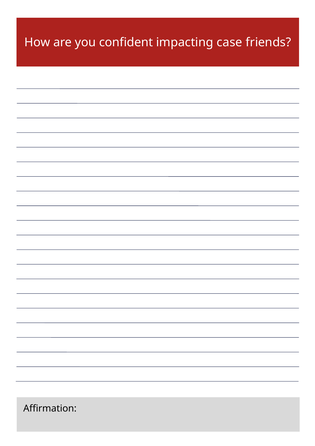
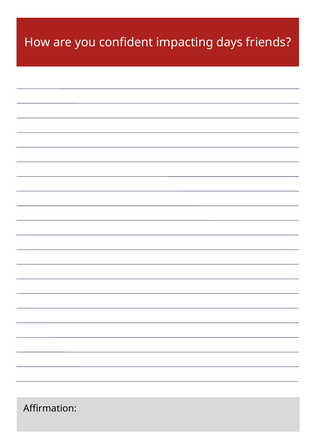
case: case -> days (230, 42)
